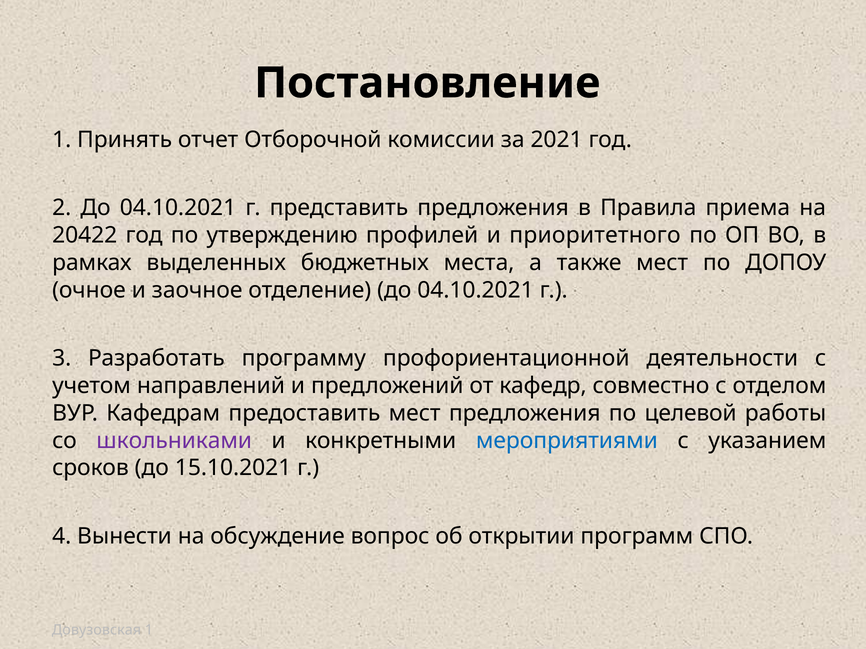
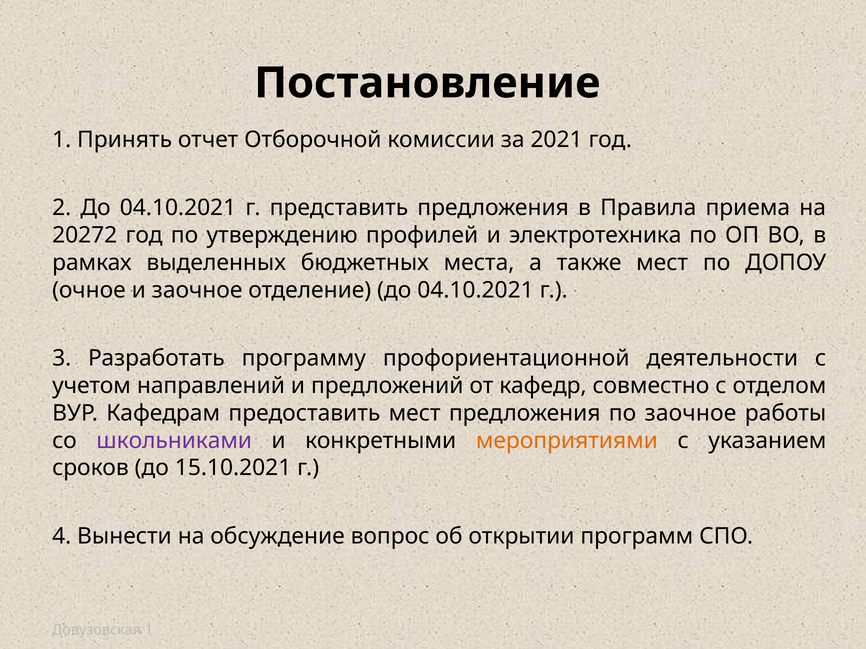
20422: 20422 -> 20272 (85, 235)
приоритетного: приоритетного -> электротехника (595, 235)
по целевой: целевой -> заочное (690, 413)
мероприятиями colour: blue -> orange (567, 441)
